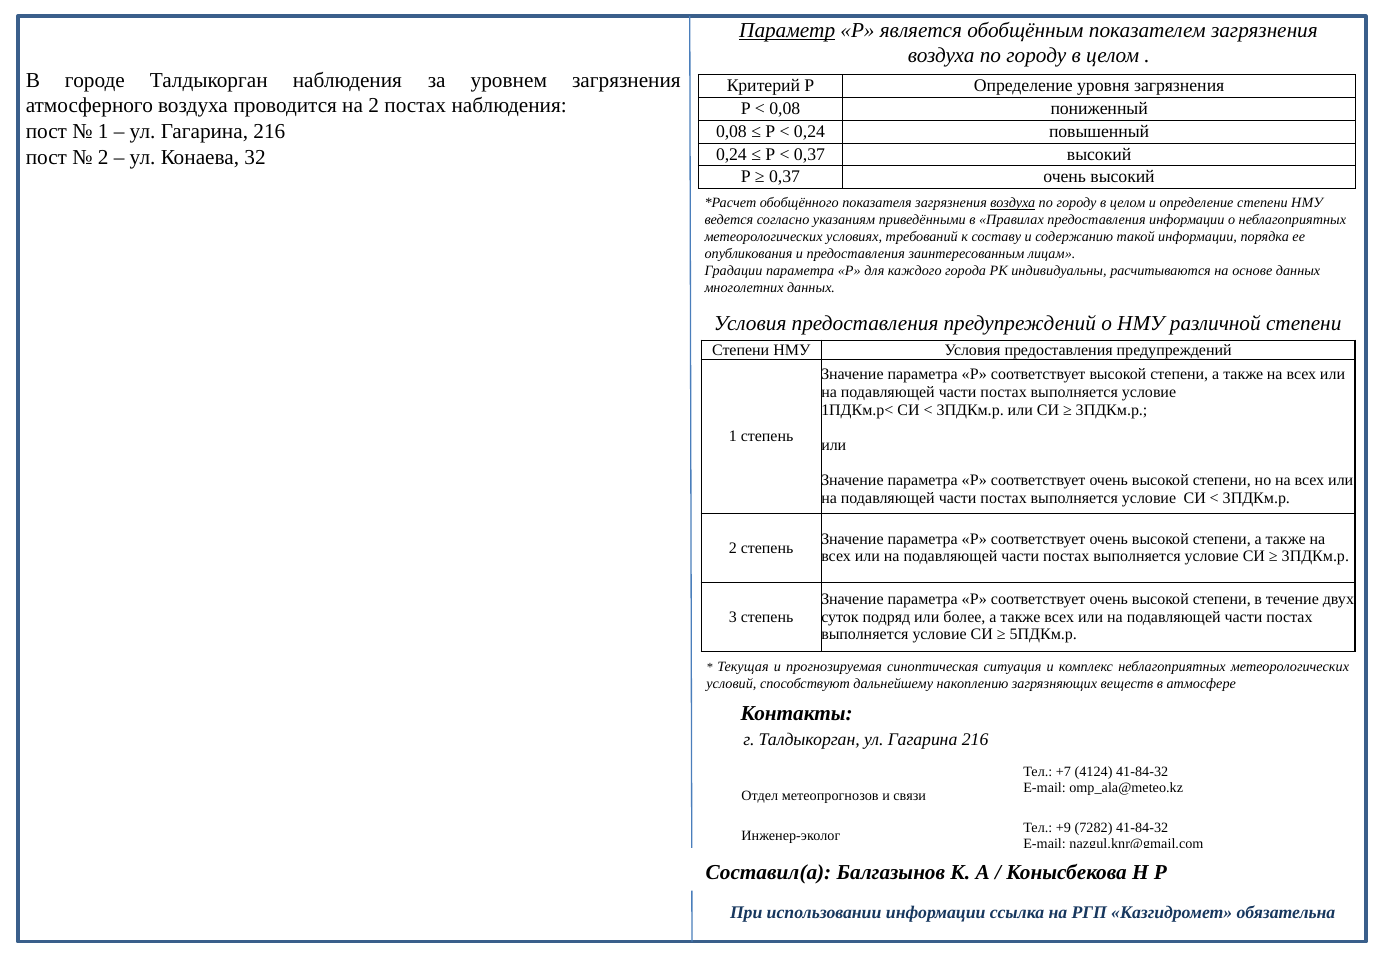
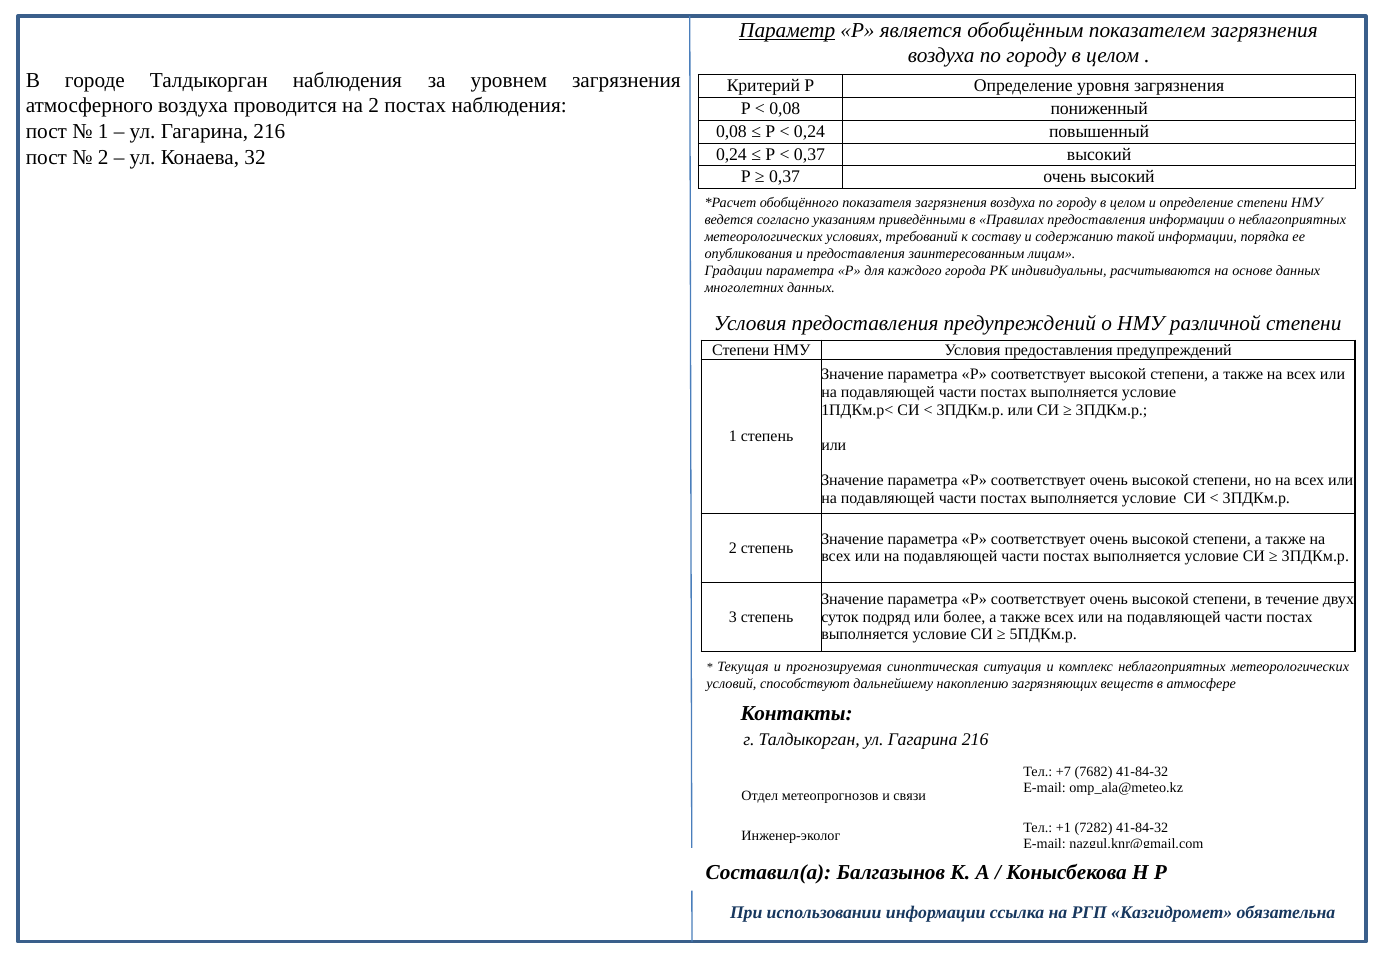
воздуха underline: present -> none (1013, 203)
4124: 4124 -> 7682 (1094, 772)
+9: +9 -> +1 (1063, 828)
